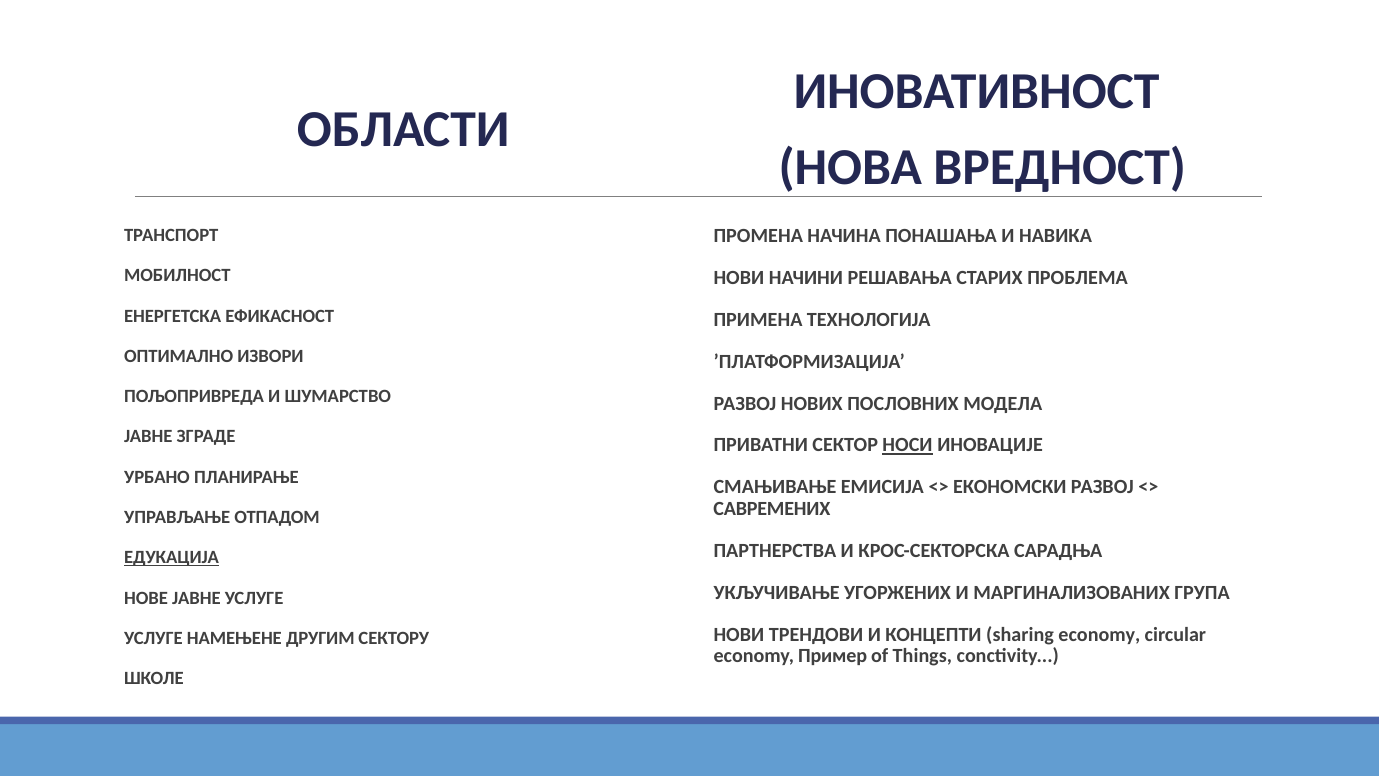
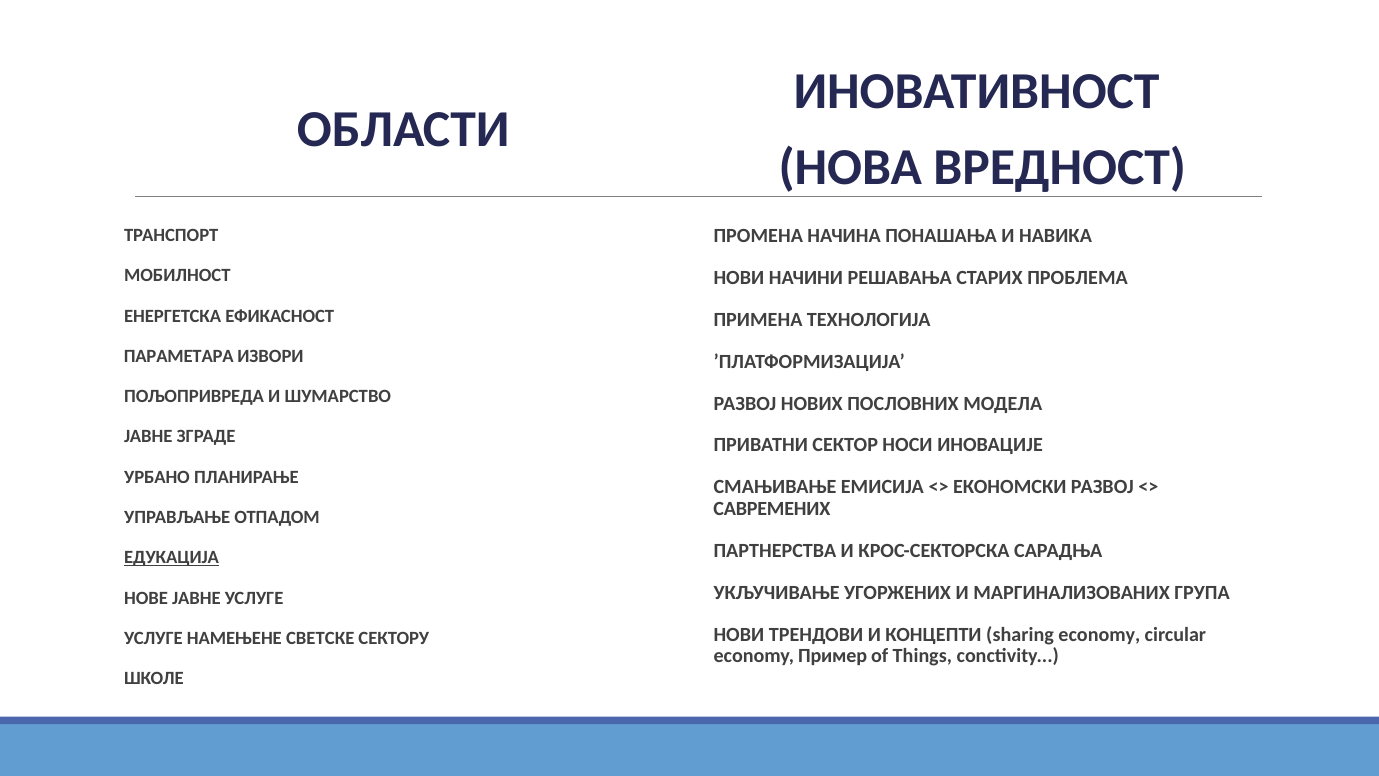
ОПТИМАЛНО: ОПТИМАЛНО -> ПАРАМЕТАРА (179, 356)
НОСИ underline: present -> none (908, 445)
ДРУГИМ: ДРУГИМ -> СВЕТСКЕ (320, 638)
